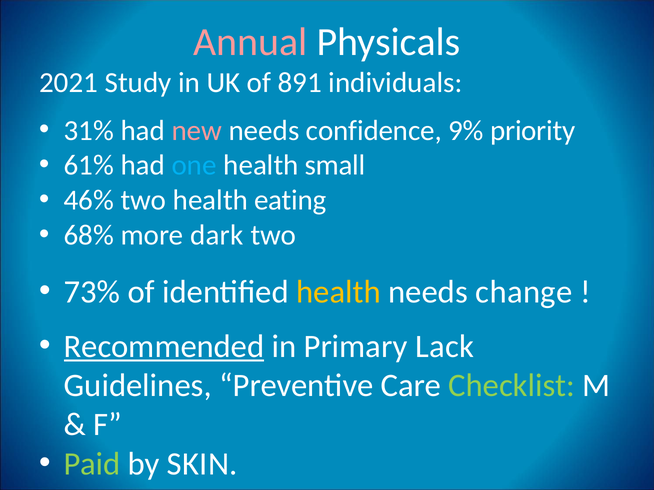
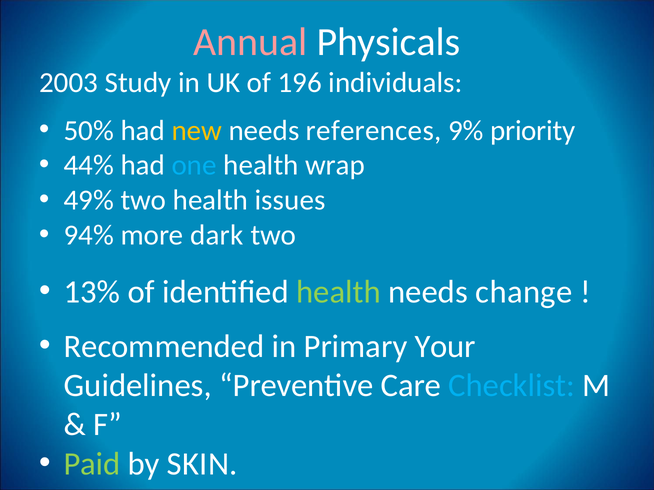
2021: 2021 -> 2003 (69, 83)
891: 891 -> 196 (300, 83)
31%: 31% -> 50% (89, 131)
new colour: pink -> yellow (197, 131)
confidence: confidence -> references (374, 131)
61%: 61% -> 44% (89, 165)
small: small -> wrap (335, 165)
46%: 46% -> 49% (89, 200)
eating: eating -> issues (290, 200)
68%: 68% -> 94% (89, 235)
73%: 73% -> 13% (92, 292)
health colour: yellow -> light green (339, 292)
Recommended underline: present -> none (164, 347)
Lack: Lack -> Your (445, 347)
Checklist colour: light green -> light blue (512, 386)
